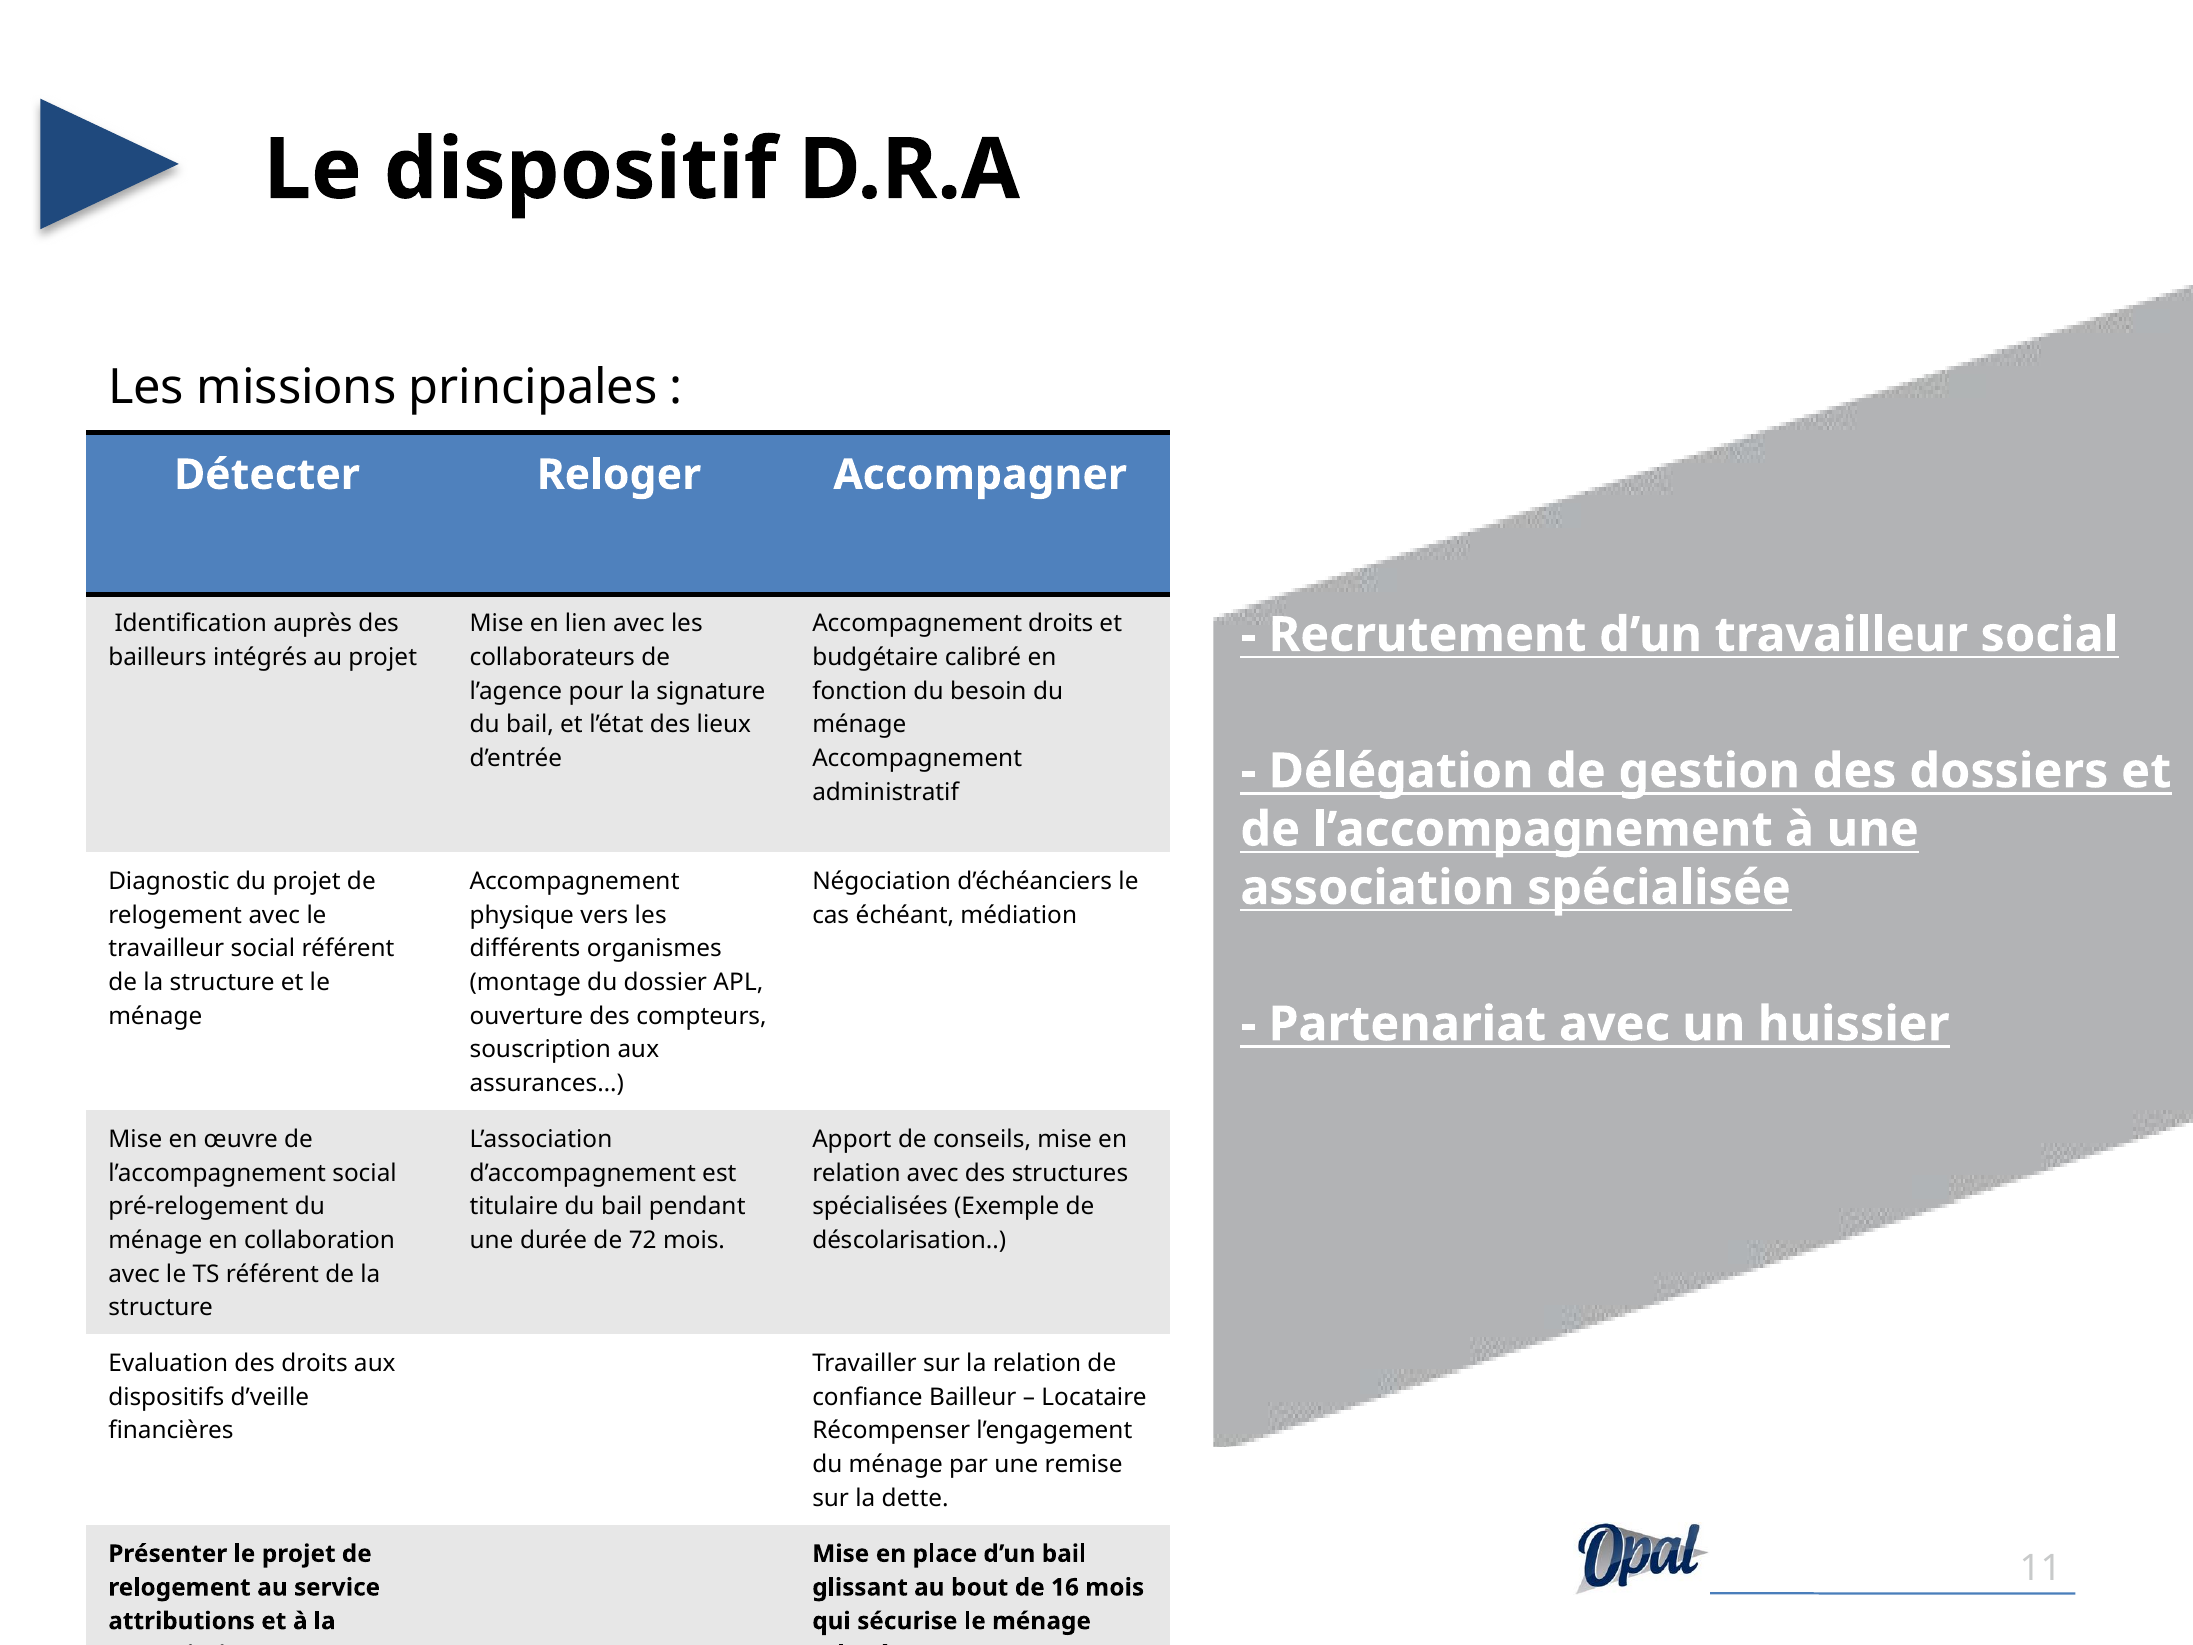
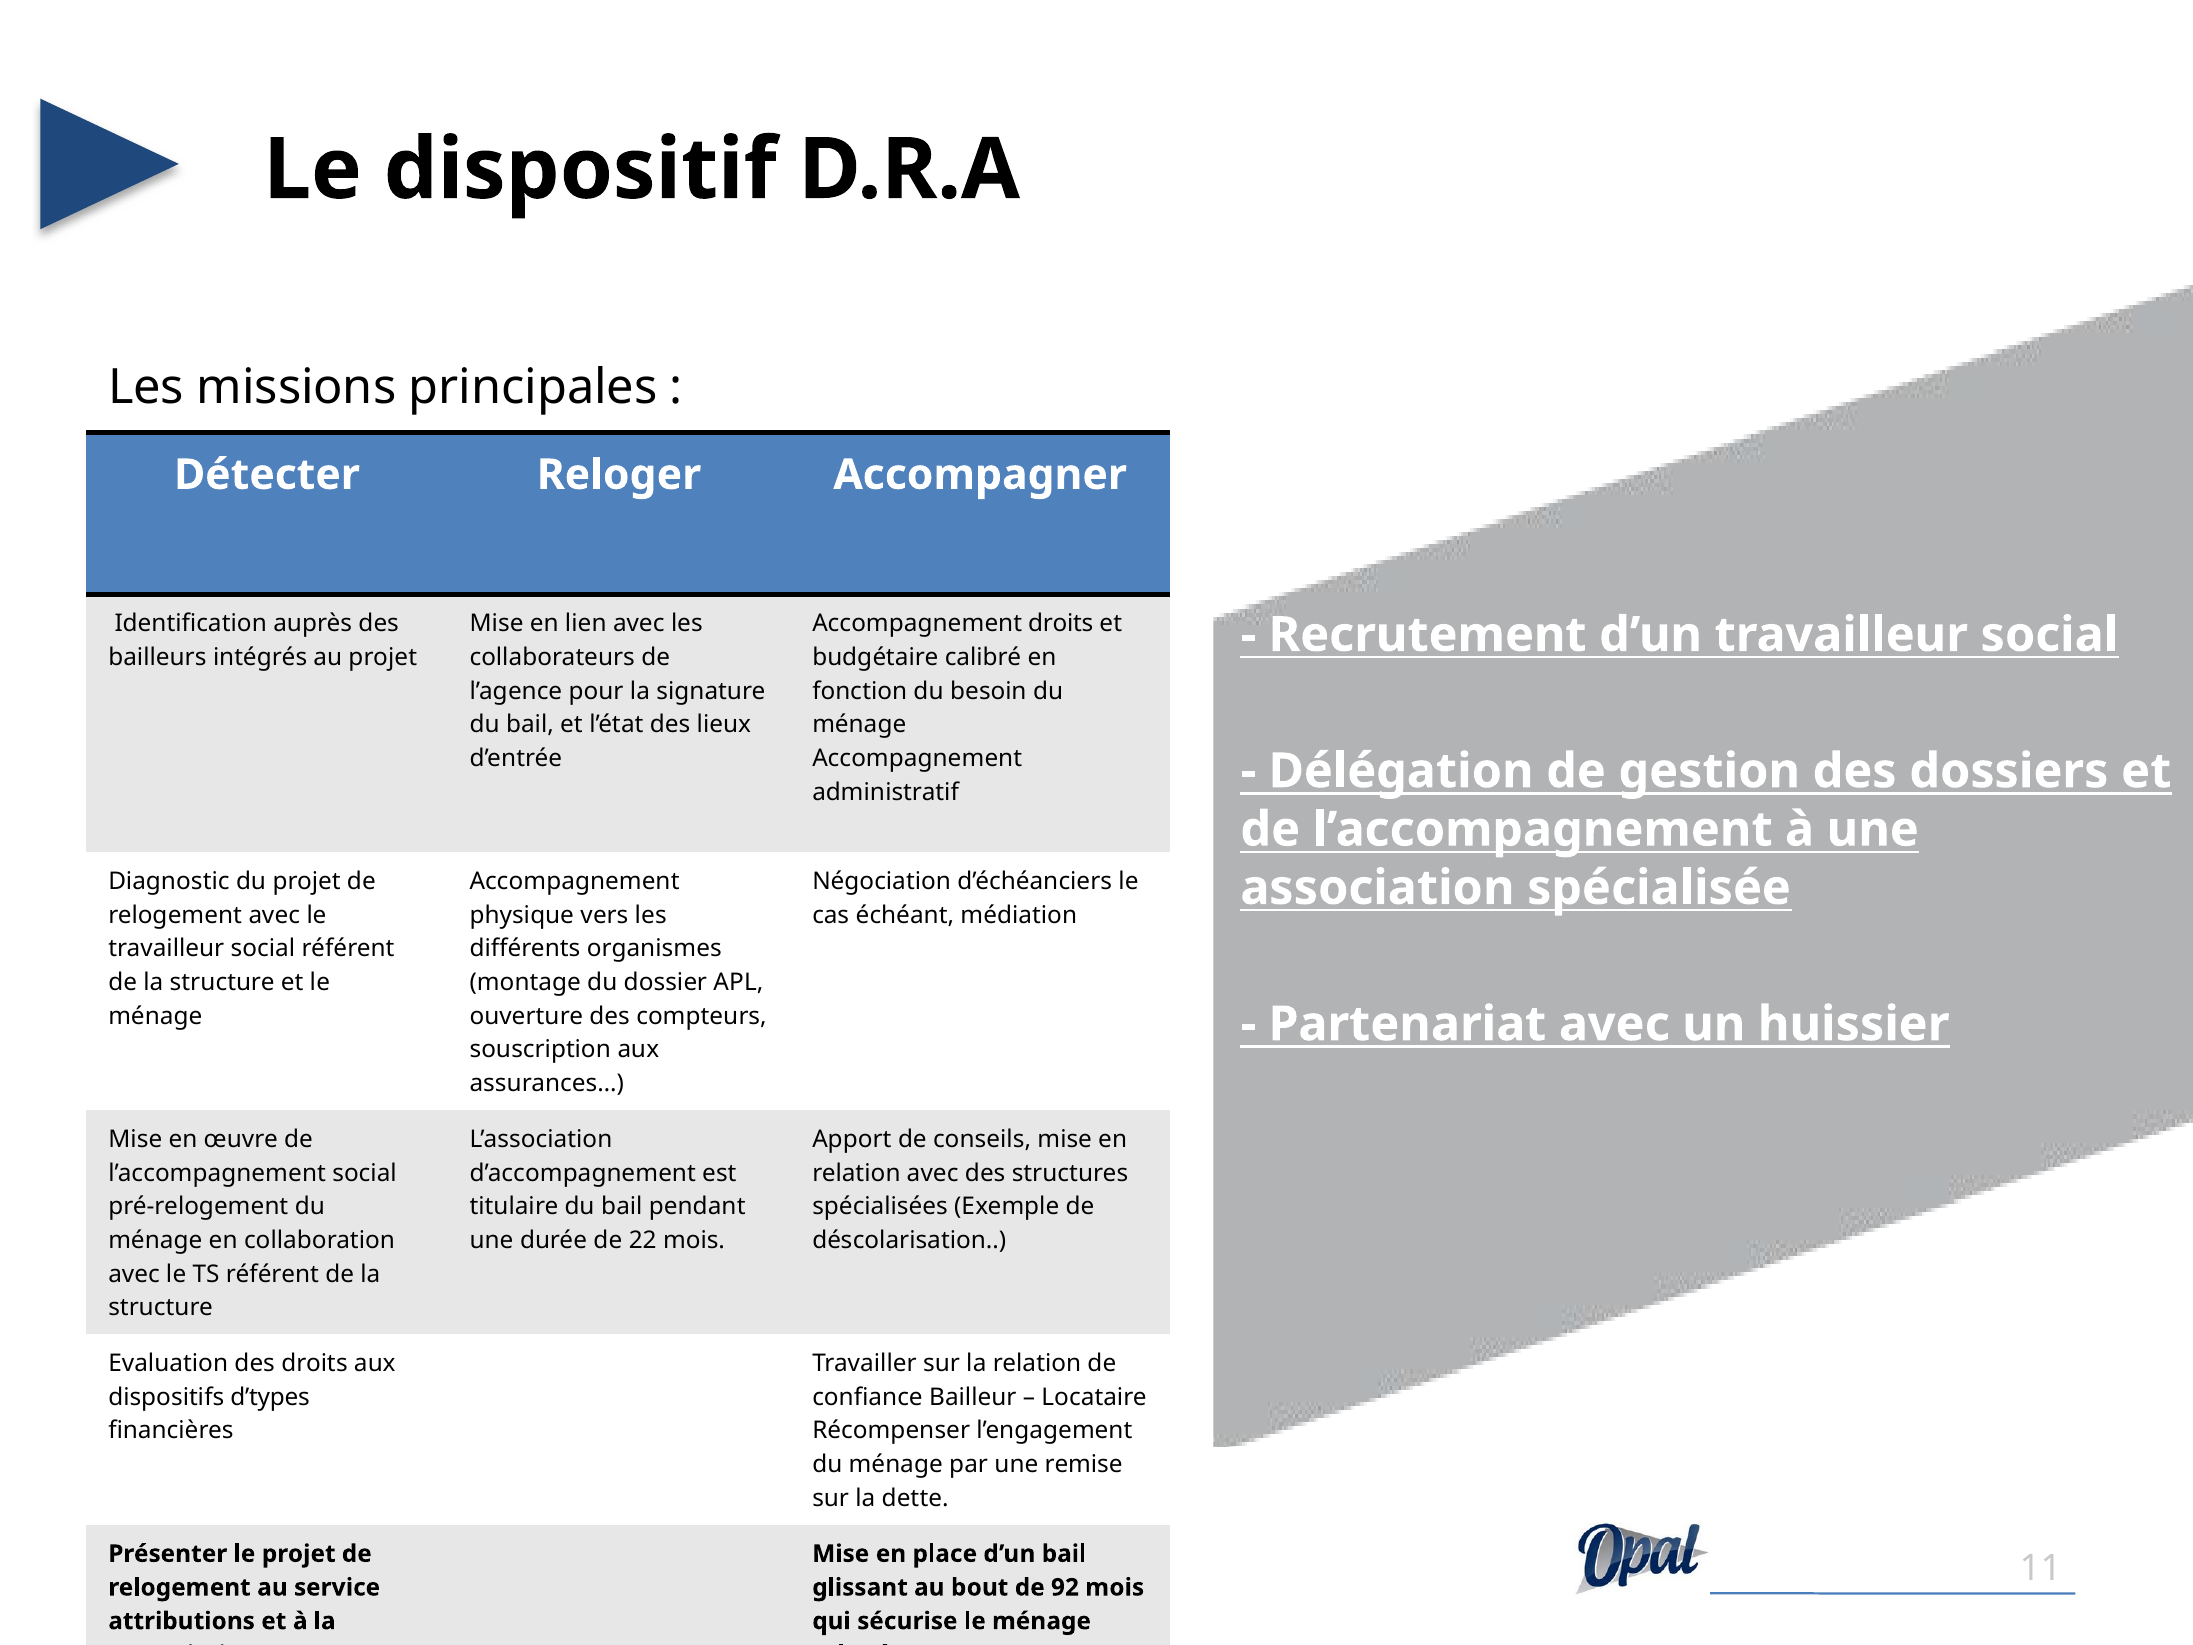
72: 72 -> 22 (643, 1240)
d’veille: d’veille -> d’types (270, 1397)
16: 16 -> 92 (1065, 1587)
